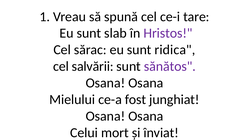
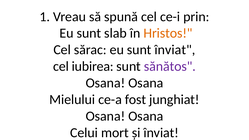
tare: tare -> prin (196, 17)
Hristos colour: purple -> orange (168, 33)
sunt ridica: ridica -> înviat (175, 50)
salvării: salvării -> iubirea (93, 66)
